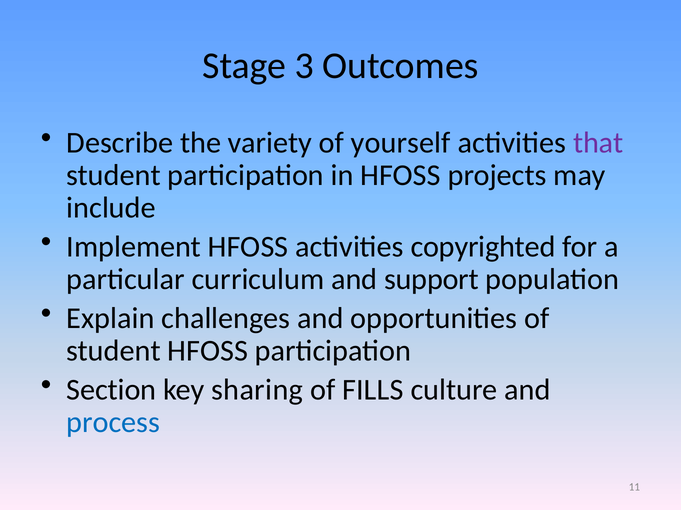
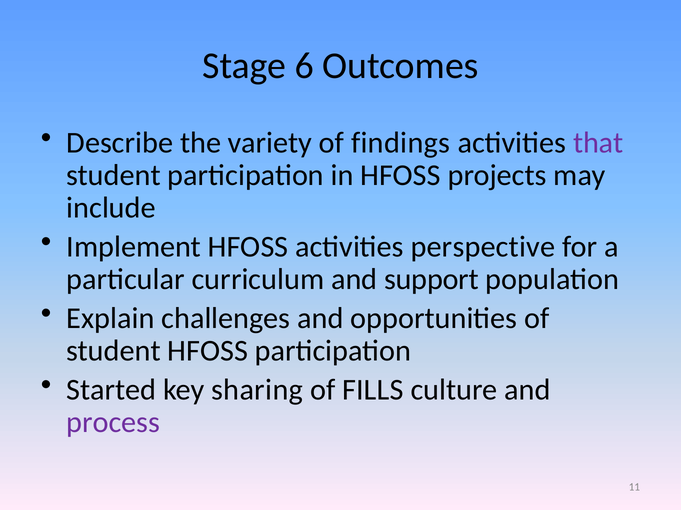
3: 3 -> 6 (304, 66)
yourself: yourself -> findings (401, 143)
copyrighted: copyrighted -> perspective (483, 247)
Section: Section -> Started (111, 390)
process colour: blue -> purple (113, 423)
